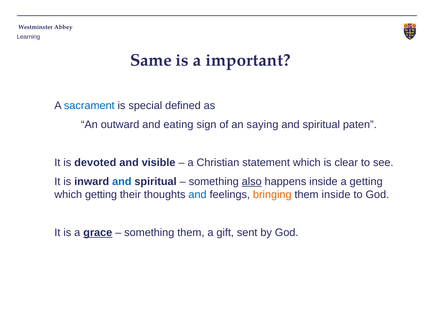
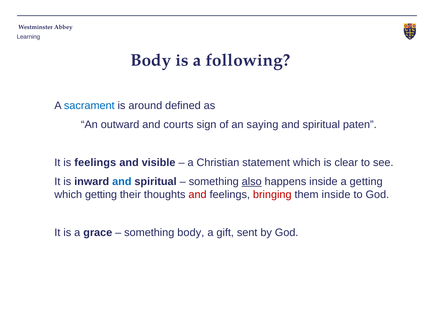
Same: Same -> Body (151, 60)
important: important -> following (248, 60)
special: special -> around (145, 106)
eating: eating -> courts (178, 125)
is devoted: devoted -> feelings (95, 163)
and colour: blue -> red (198, 195)
bringing colour: orange -> red (272, 195)
grace underline: present -> none (98, 233)
something them: them -> body (191, 233)
